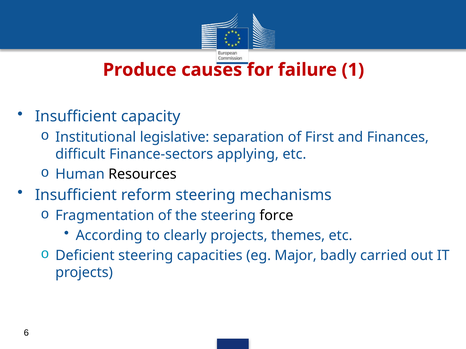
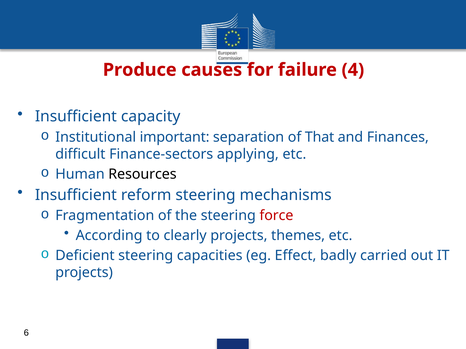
1: 1 -> 4 (353, 70)
legislative: legislative -> important (175, 137)
First: First -> That (320, 137)
force colour: black -> red (276, 216)
Major: Major -> Effect (296, 256)
